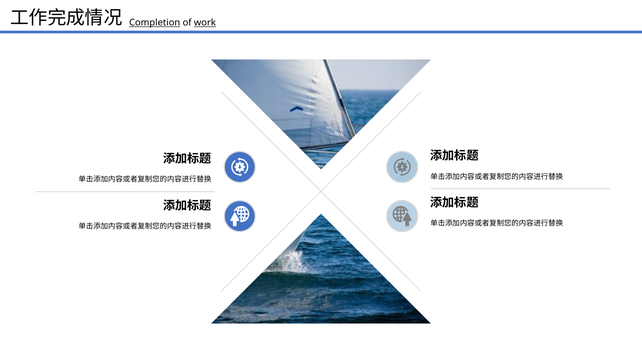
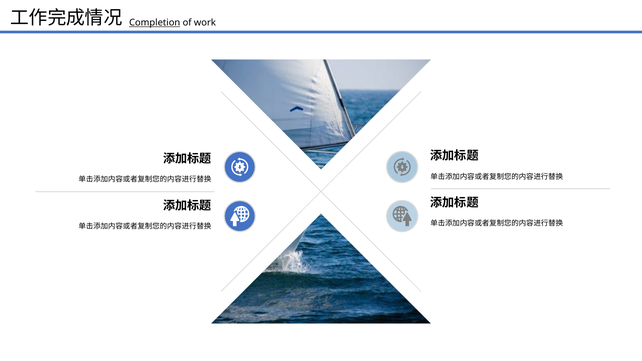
work underline: present -> none (205, 23)
